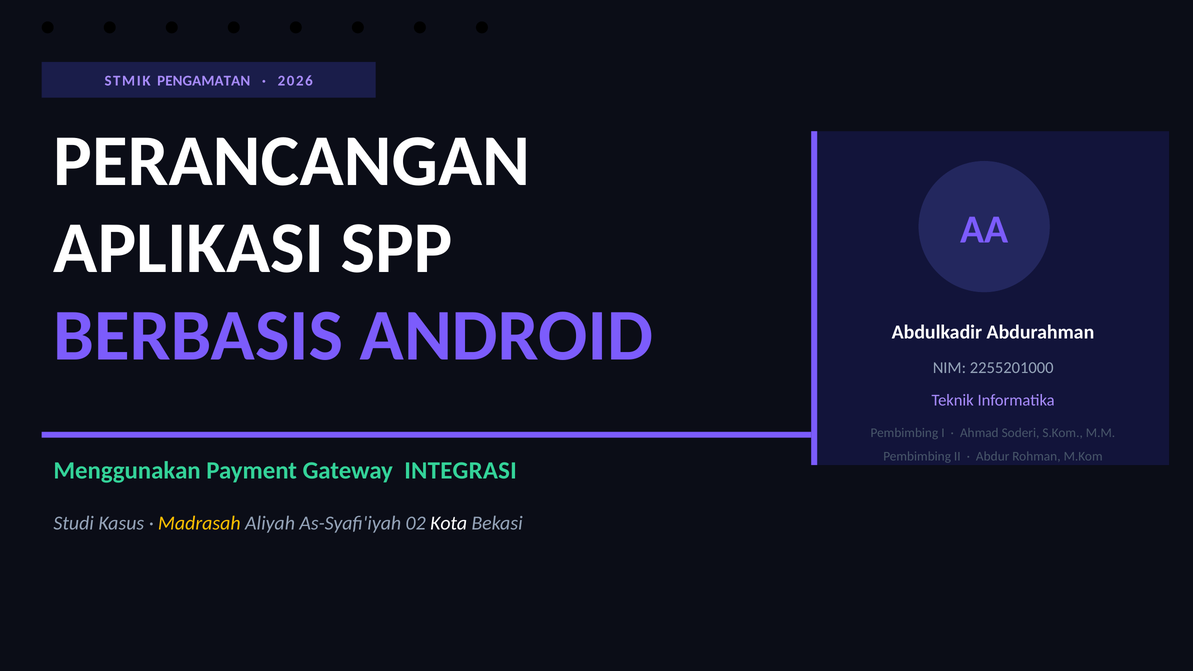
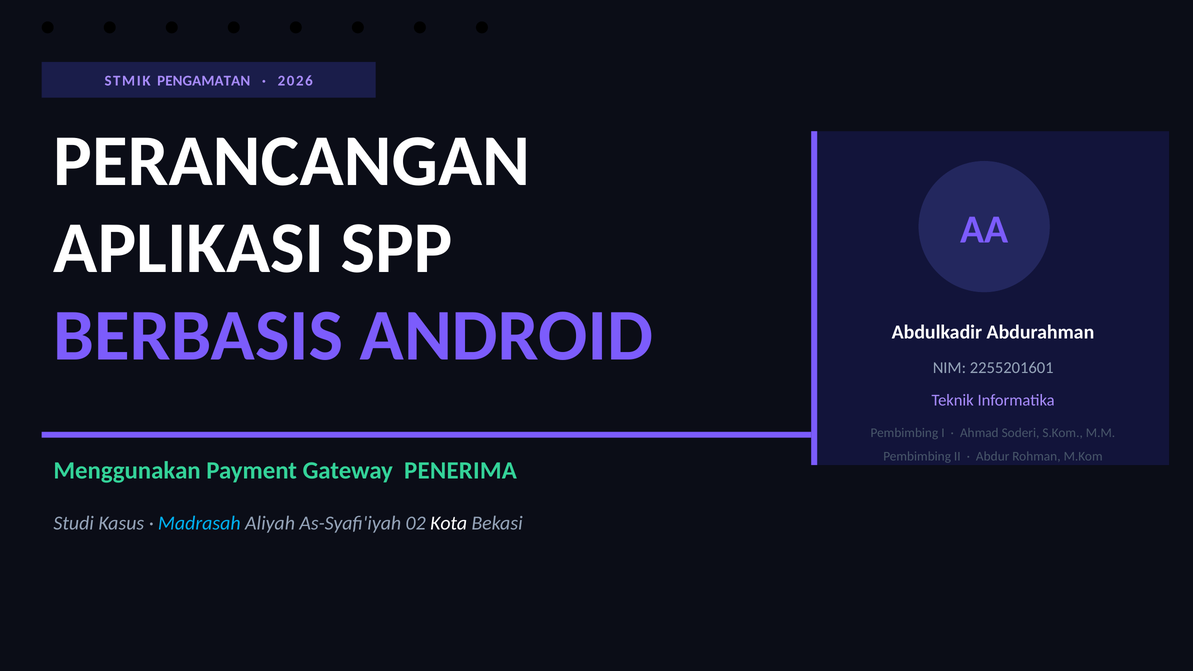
2255201000: 2255201000 -> 2255201601 (1012, 368)
INTEGRASI: INTEGRASI -> PENERIMA (461, 471)
Madrasah colour: yellow -> light blue (199, 523)
